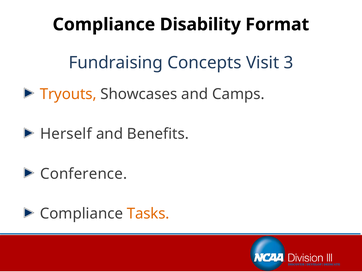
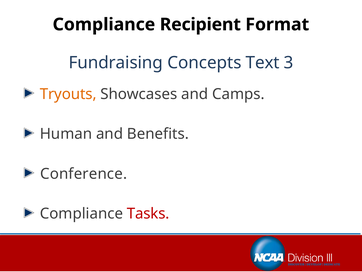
Disability: Disability -> Recipient (200, 24)
Visit: Visit -> Text (263, 63)
Herself: Herself -> Human (66, 134)
Tasks colour: orange -> red (148, 213)
